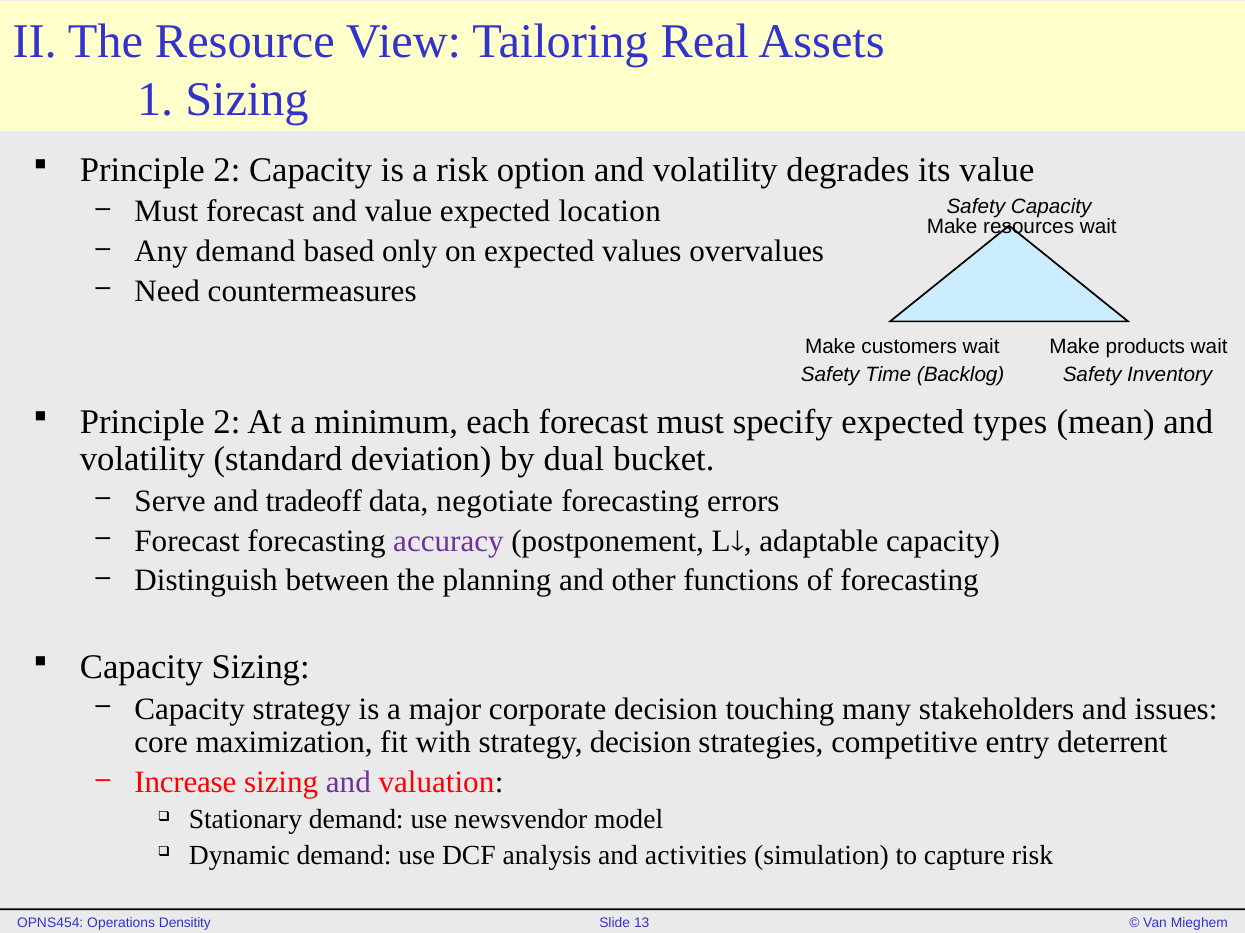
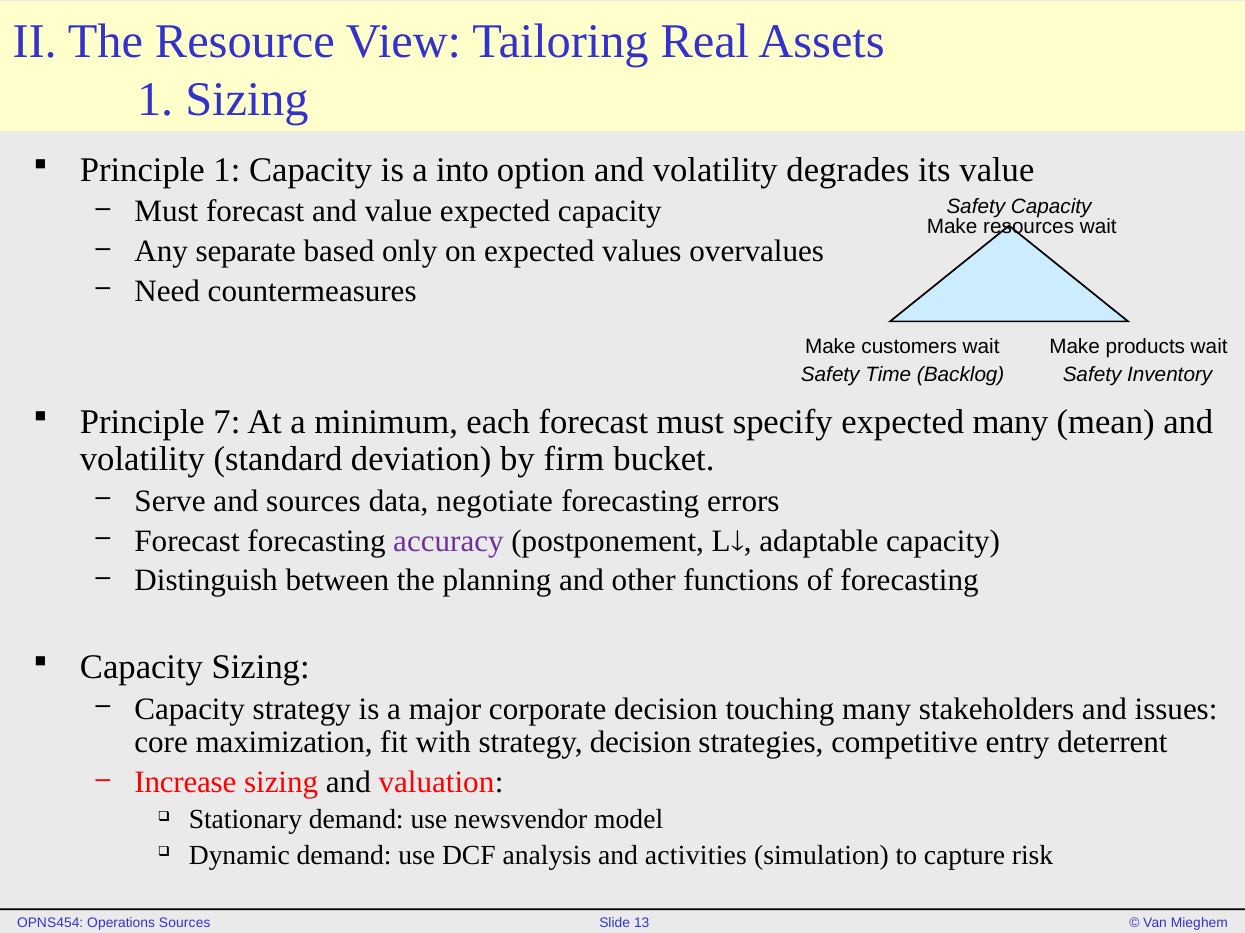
2: 2 -> 1 (227, 170)
a risk: risk -> into (463, 170)
expected location: location -> capacity (610, 212)
Any demand: demand -> separate (246, 252)
2: 2 -> 7 (227, 422)
expected types: types -> many (1011, 422)
dual: dual -> firm (574, 460)
and tradeoff: tradeoff -> sources (314, 501)
and colour: purple -> black (348, 783)
Densitity: Densitity -> Sources (185, 923)
